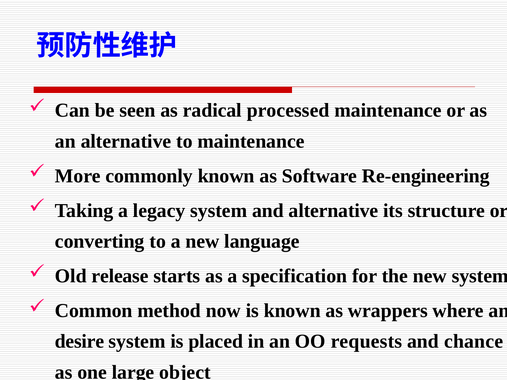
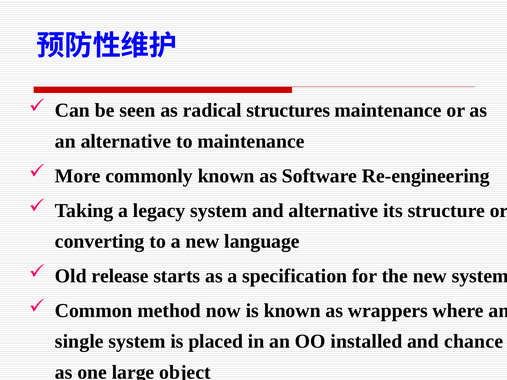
processed: processed -> structures (288, 111)
desire: desire -> single (79, 342)
requests: requests -> installed (366, 342)
